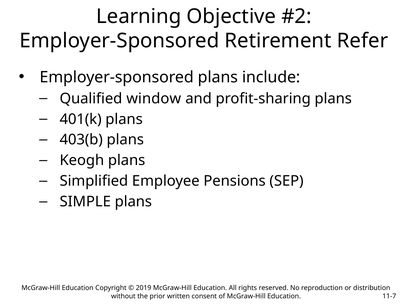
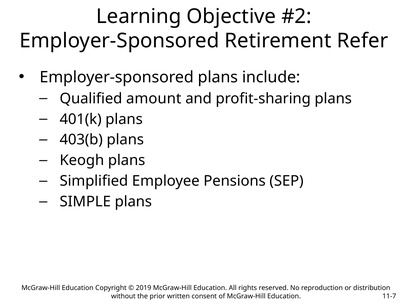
window: window -> amount (154, 98)
